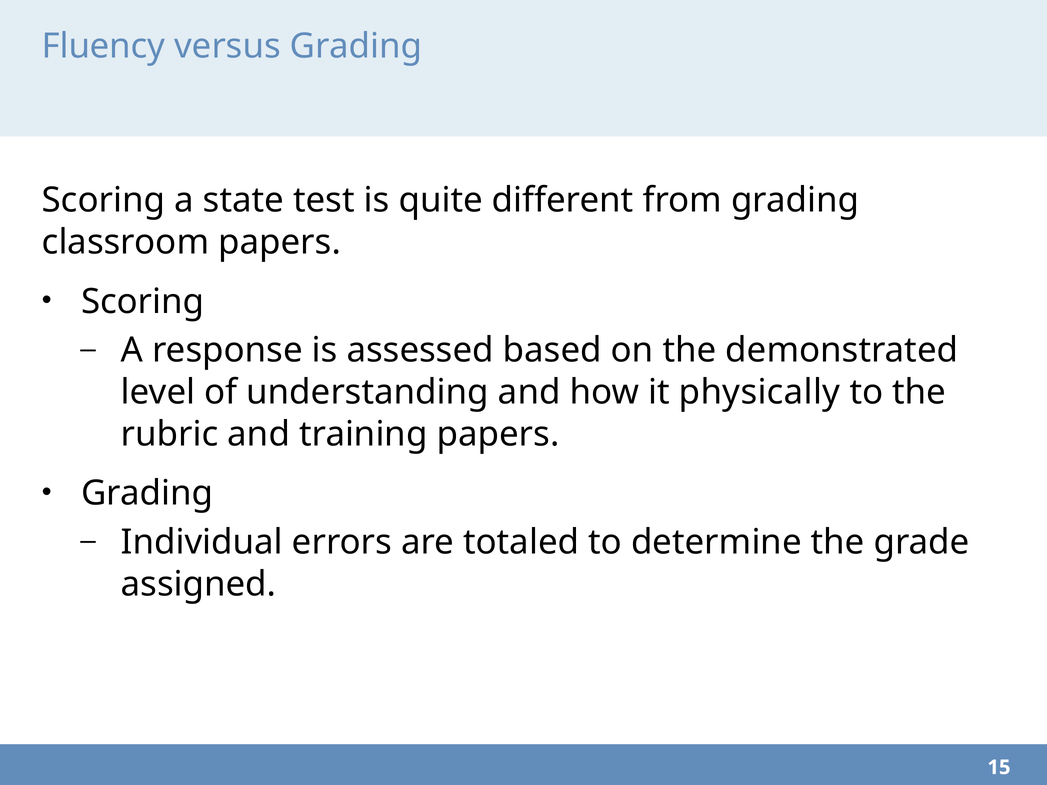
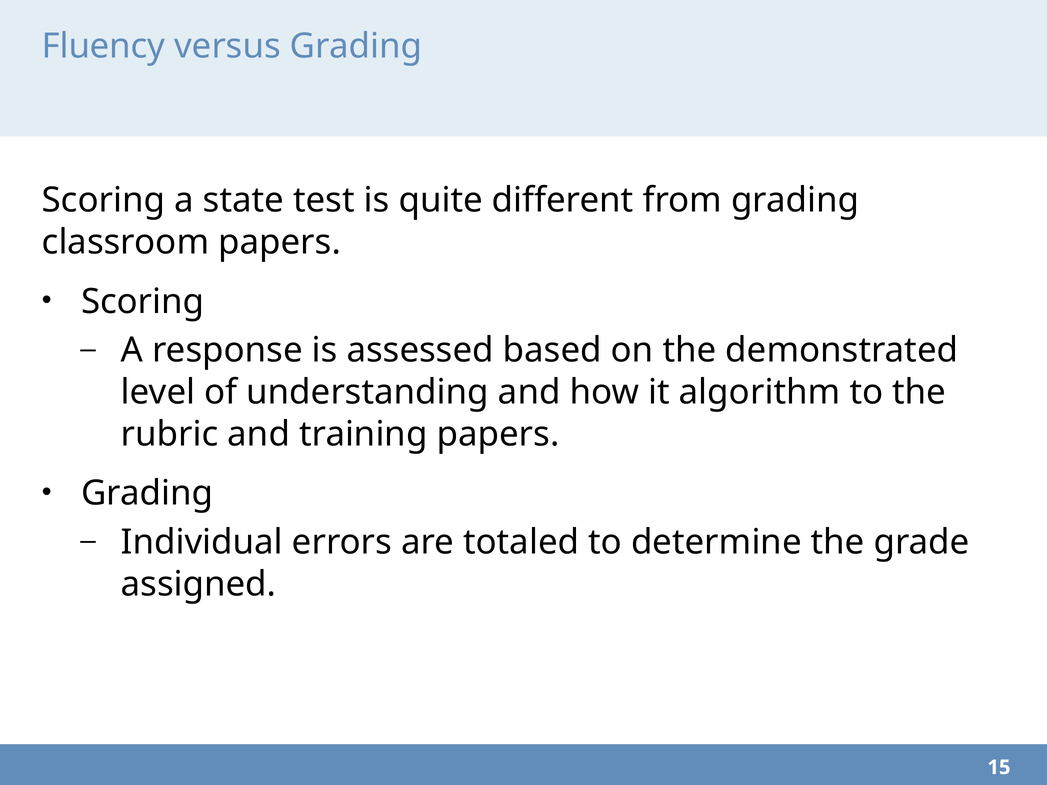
physically: physically -> algorithm (760, 392)
